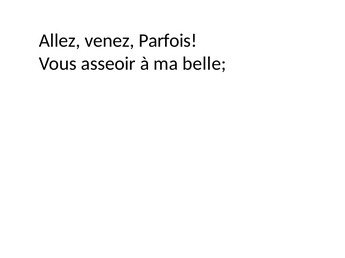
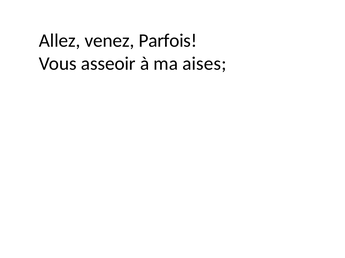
belle: belle -> aises (204, 64)
